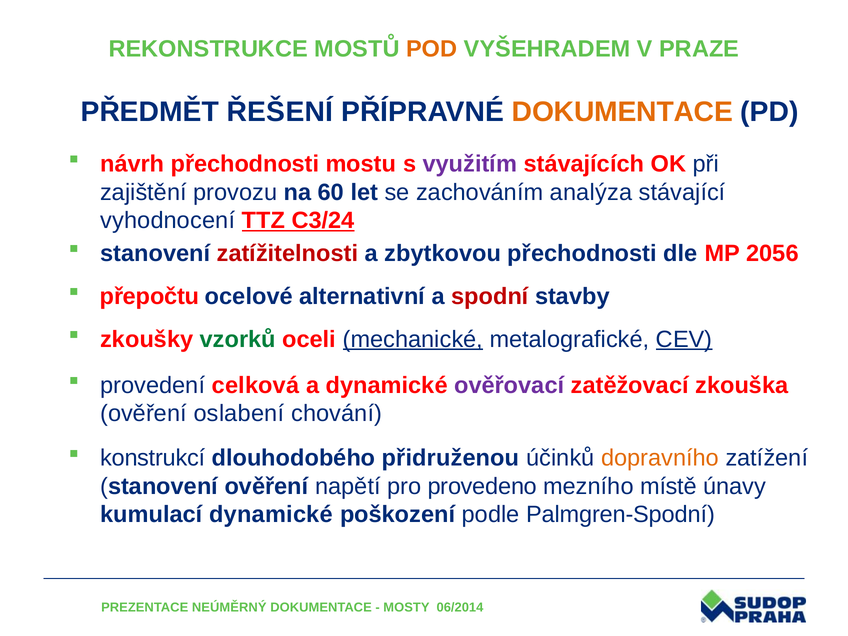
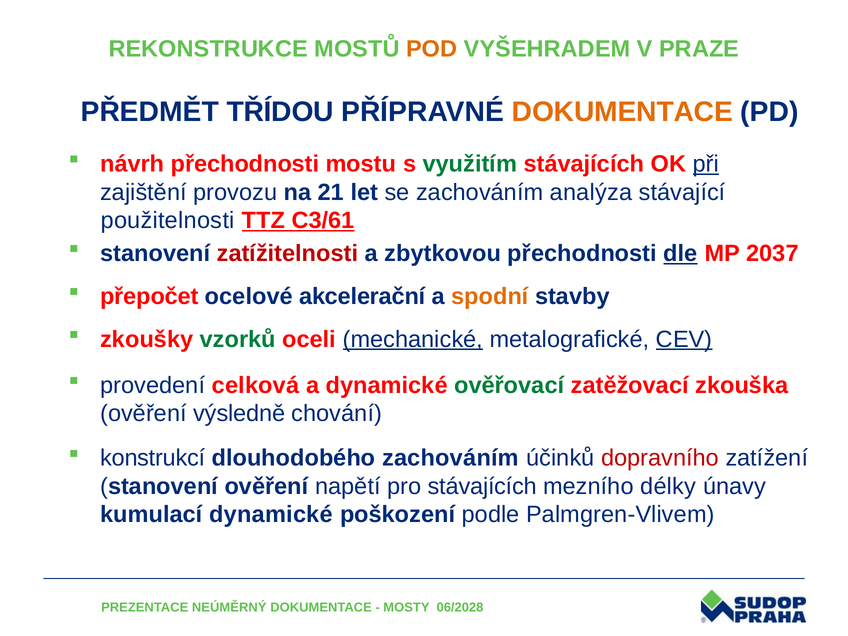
ŘEŠENÍ: ŘEŠENÍ -> TŘÍDOU (280, 112)
využitím colour: purple -> green (470, 164)
při underline: none -> present (706, 164)
60: 60 -> 21 (331, 192)
vyhodnocení: vyhodnocení -> použitelnosti (168, 221)
C3/24: C3/24 -> C3/61 (323, 221)
dle underline: none -> present (680, 253)
2056: 2056 -> 2037 (772, 253)
přepočtu: přepočtu -> přepočet (149, 296)
alternativní: alternativní -> akcelerační (362, 296)
spodní colour: red -> orange (490, 296)
ověřovací colour: purple -> green (509, 385)
oslabení: oslabení -> výsledně (239, 414)
dlouhodobého přidruženou: přidruženou -> zachováním (450, 458)
dopravního colour: orange -> red (660, 458)
pro provedeno: provedeno -> stávajících (482, 486)
místě: místě -> délky (668, 486)
Palmgren-Spodní: Palmgren-Spodní -> Palmgren-Vlivem (620, 515)
06/2014: 06/2014 -> 06/2028 (460, 607)
